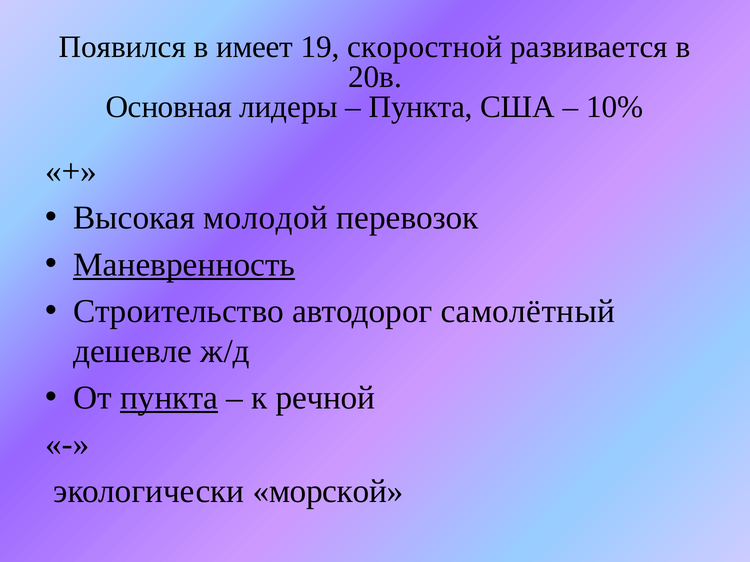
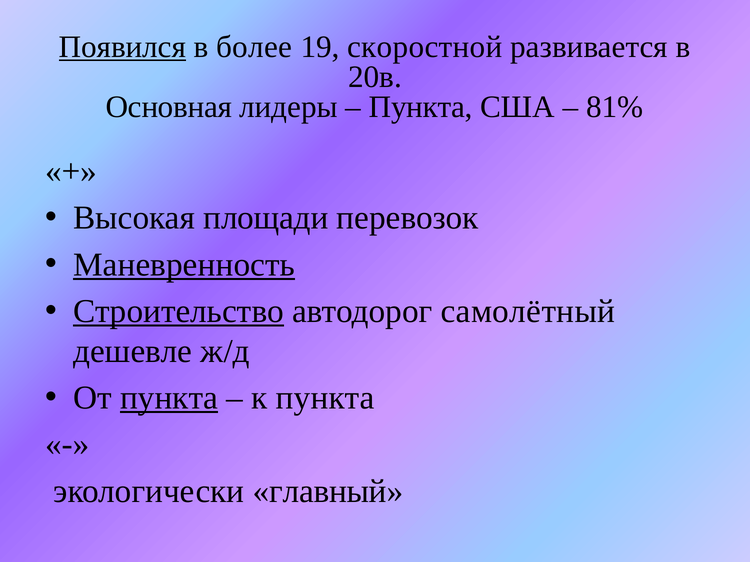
Появился underline: none -> present (122, 47)
имеет: имеет -> более (254, 47)
10%: 10% -> 81% (615, 107)
молодой: молодой -> площади (266, 218)
Строительство underline: none -> present (179, 312)
к речной: речной -> пункта (325, 398)
морской: морской -> главный (328, 492)
